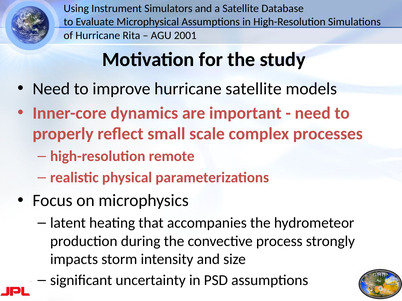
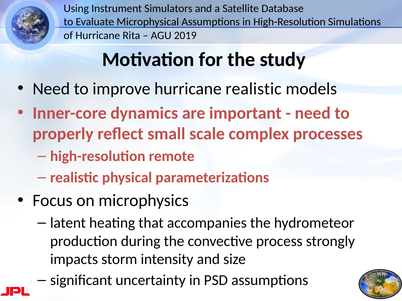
2001: 2001 -> 2019 (185, 35)
hurricane satellite: satellite -> realistic (254, 89)
